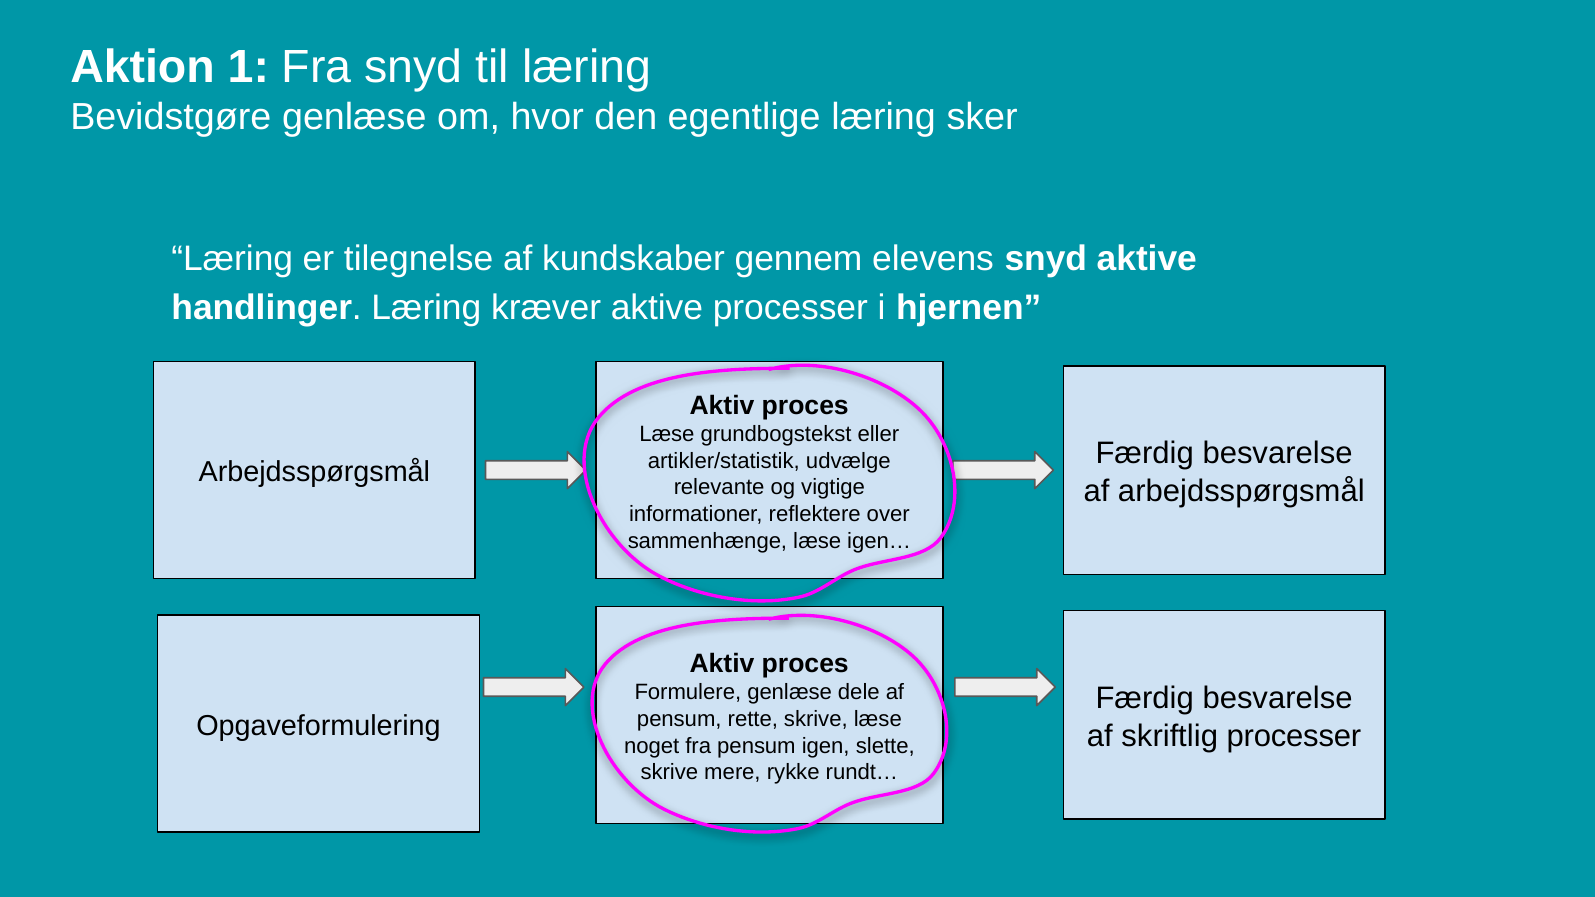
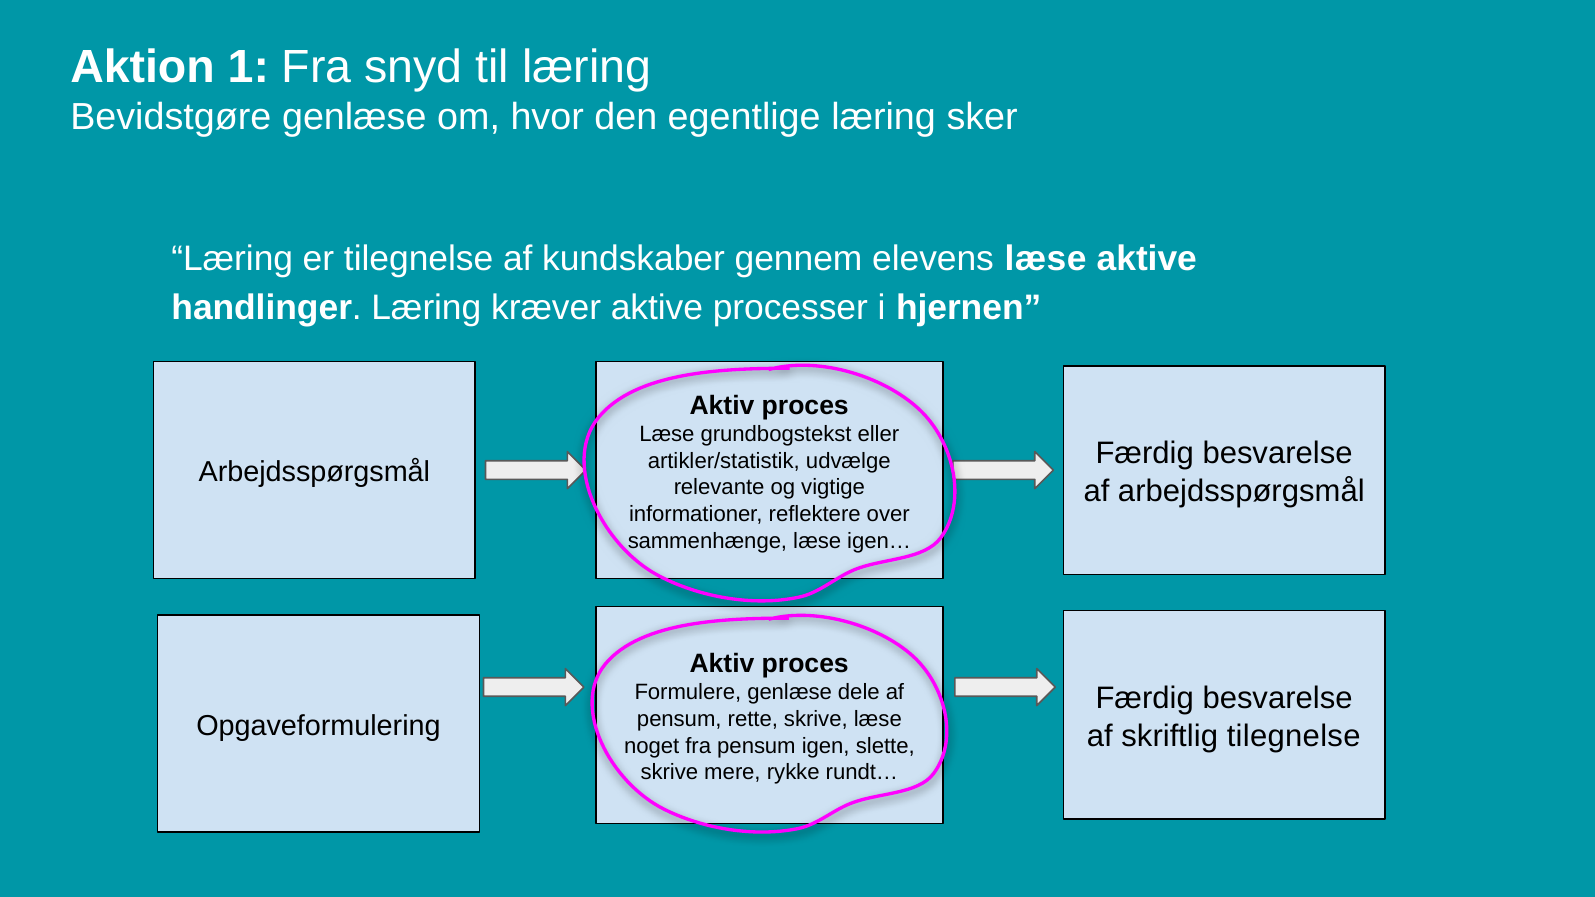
elevens snyd: snyd -> læse (1046, 259)
skriftlig processer: processer -> tilegnelse (1294, 736)
